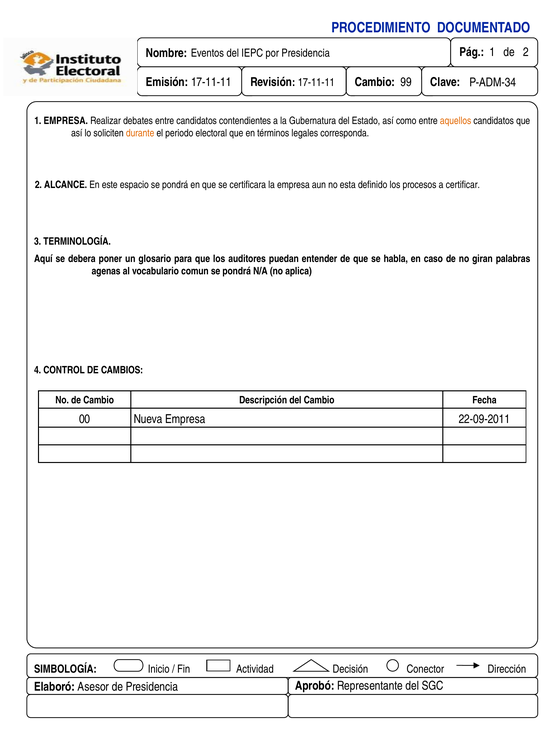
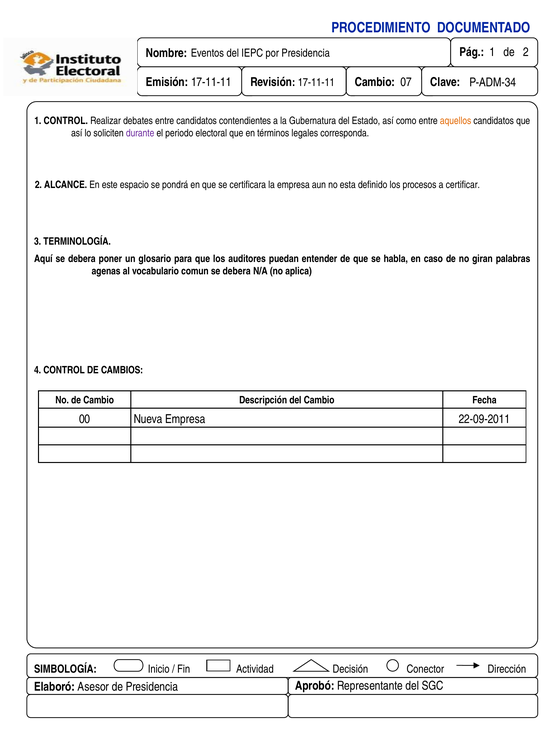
99: 99 -> 07 (406, 82)
1 EMPRESA: EMPRESA -> CONTROL (66, 121)
durante colour: orange -> purple (140, 133)
comun se pondrá: pondrá -> debera (237, 271)
